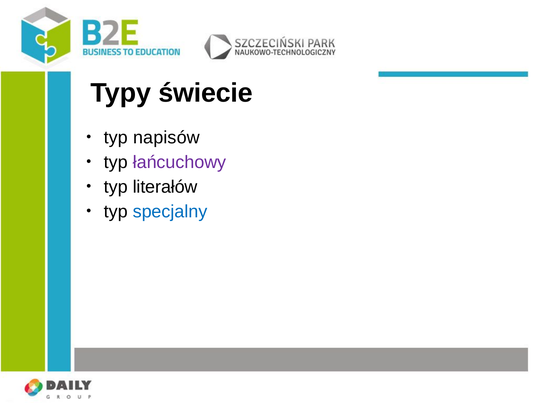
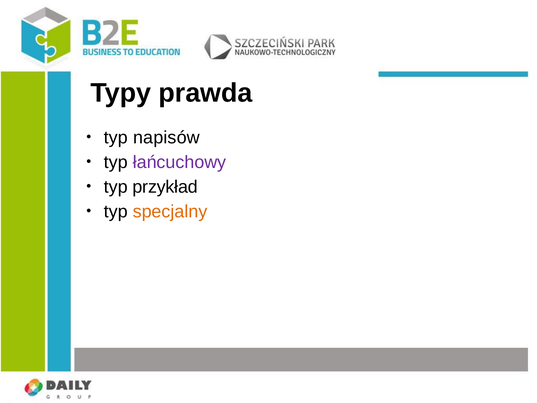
świecie: świecie -> prawda (205, 93)
literałów: literałów -> przykład (165, 187)
specjalny colour: blue -> orange (170, 212)
